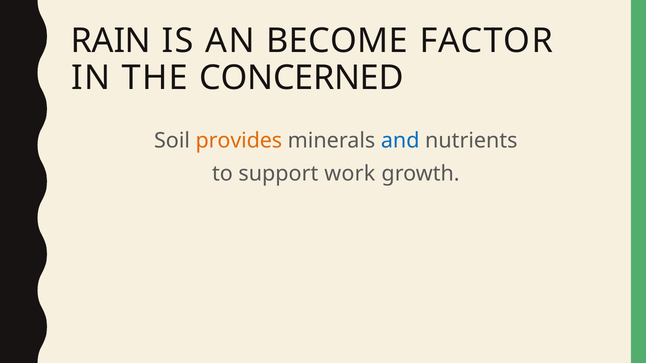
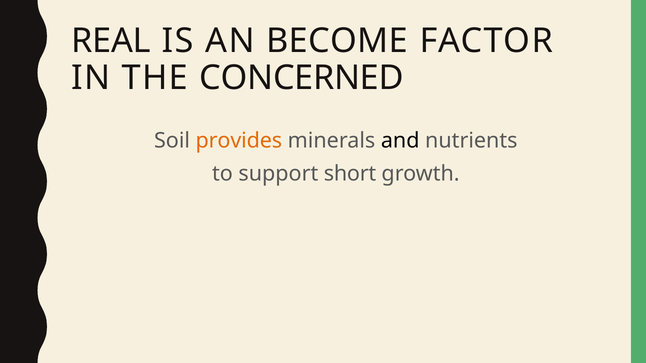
RAIN: RAIN -> REAL (111, 41)
and colour: blue -> black (400, 141)
work: work -> short (350, 174)
